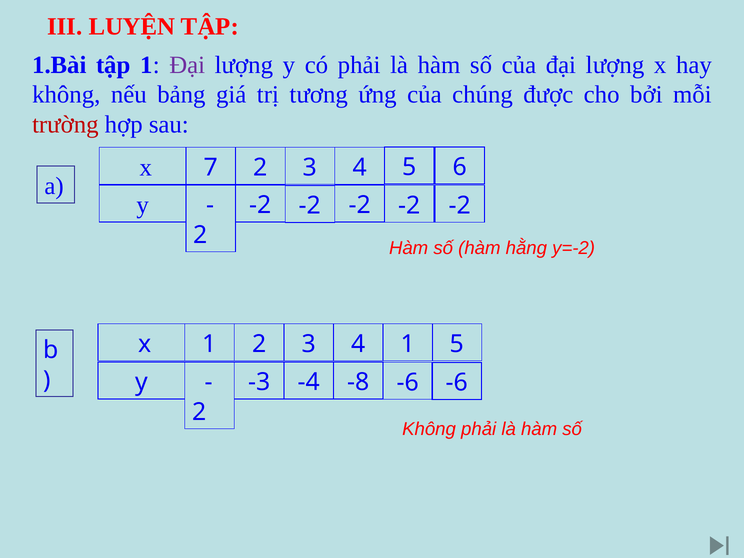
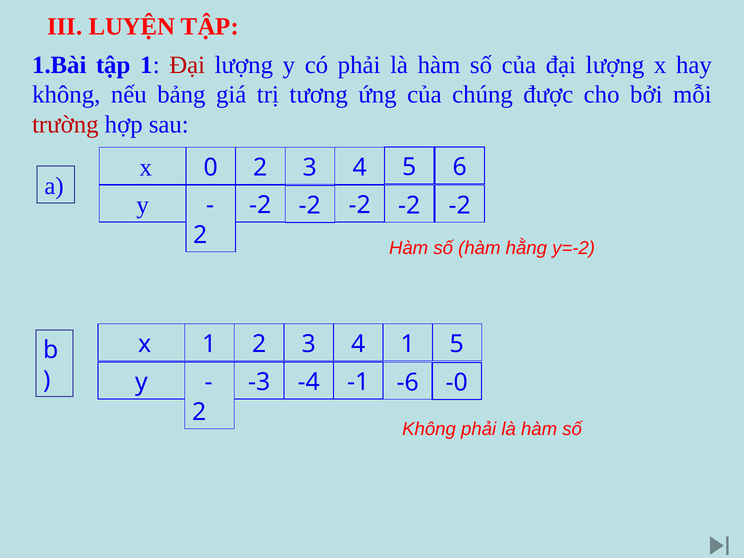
Đại colour: purple -> red (187, 65)
7: 7 -> 0 (211, 168)
-8: -8 -> -1 (358, 382)
-6: -6 -> -0 (457, 383)
